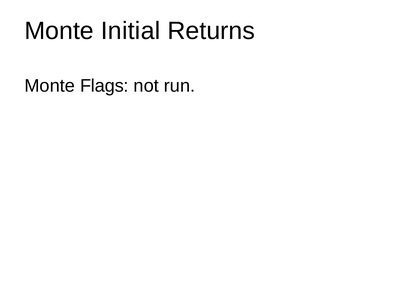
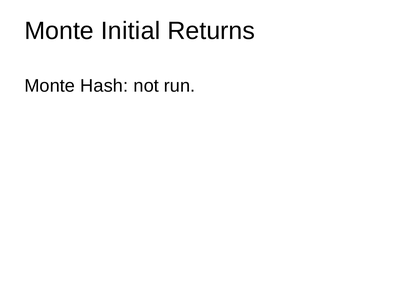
Flags: Flags -> Hash (104, 86)
